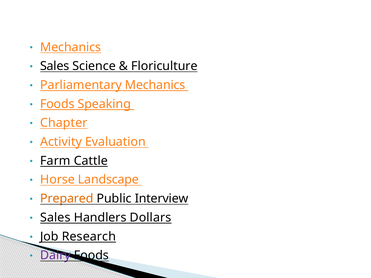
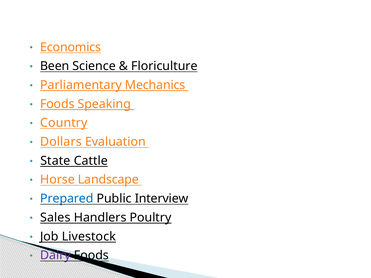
Mechanics: Mechanics -> Economics (71, 47)
Sales: Sales -> Been (55, 66)
Chapter: Chapter -> Country (64, 123)
Activity: Activity -> Dollars (61, 142)
Farm: Farm -> State (55, 161)
Prepared colour: orange -> blue (67, 199)
Dollars: Dollars -> Poultry (151, 218)
Research: Research -> Livestock (89, 237)
